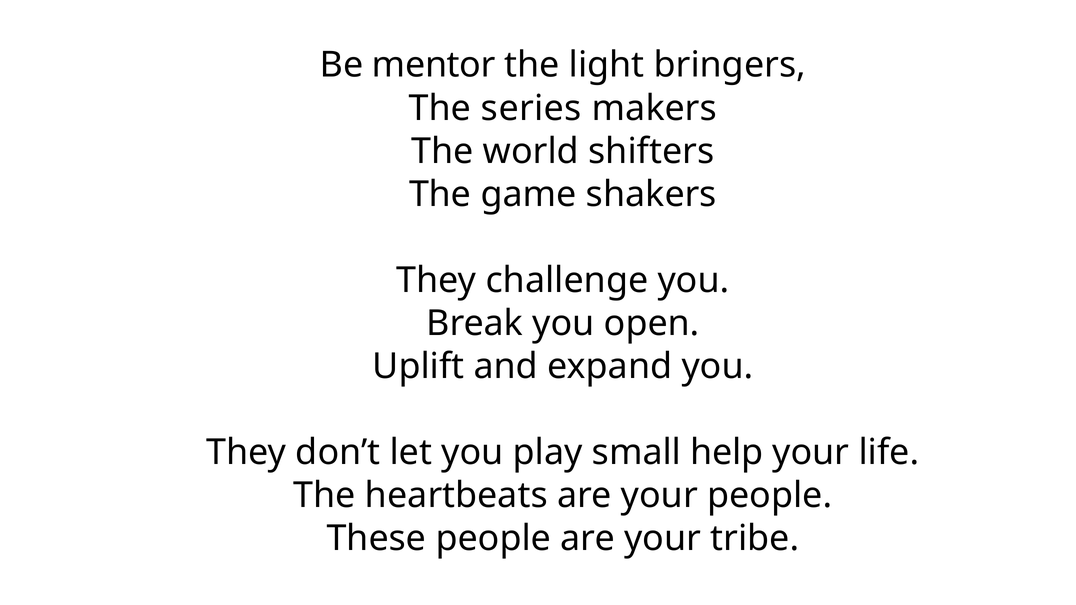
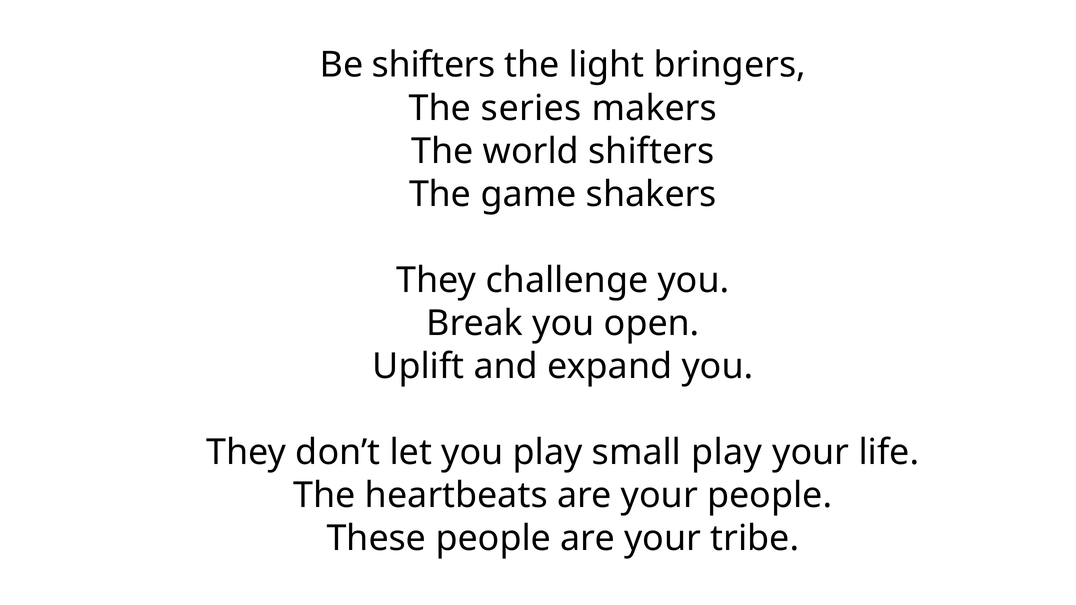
Be mentor: mentor -> shifters (434, 65)
small help: help -> play (727, 453)
